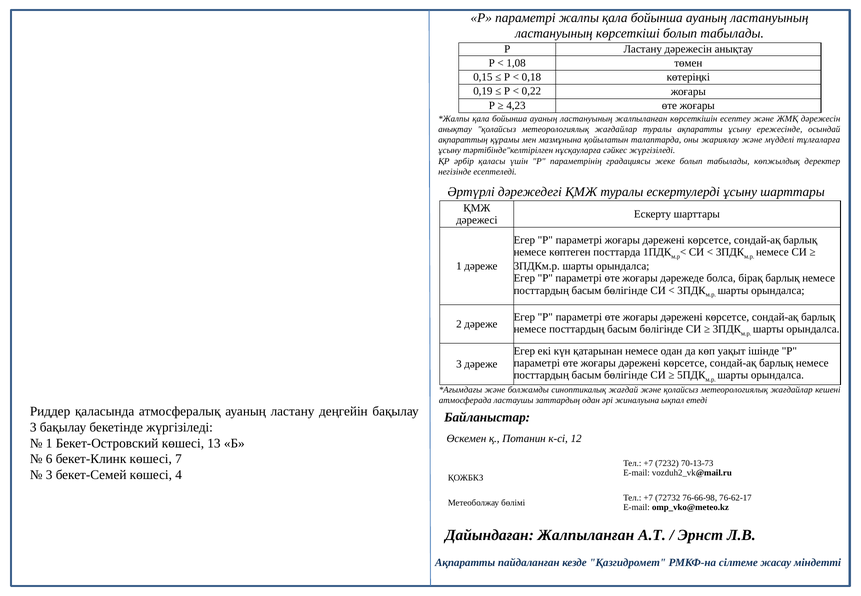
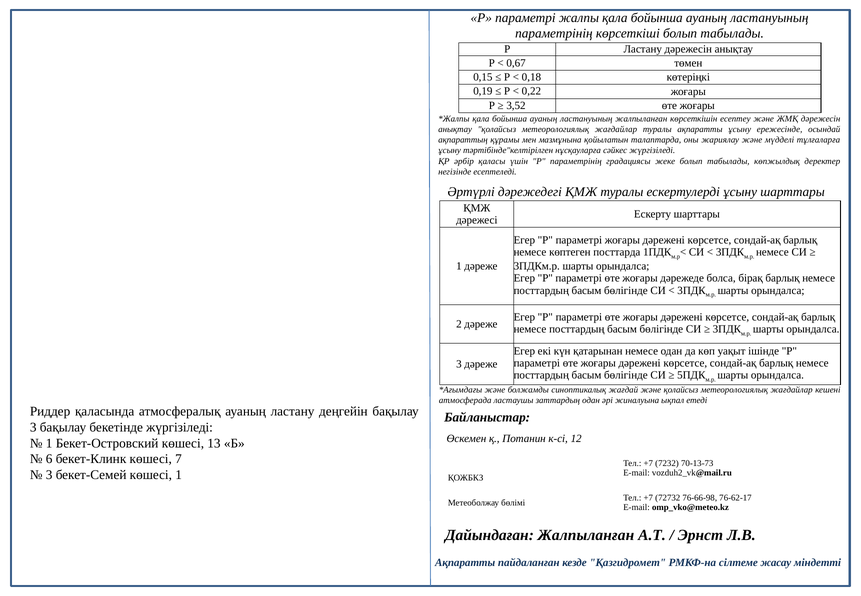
ластануының: ластануының -> параметрінің (554, 34)
1,08: 1,08 -> 0,67 (516, 63)
4,23: 4,23 -> 3,52 (516, 106)
көшесі 4: 4 -> 1 (179, 475)
